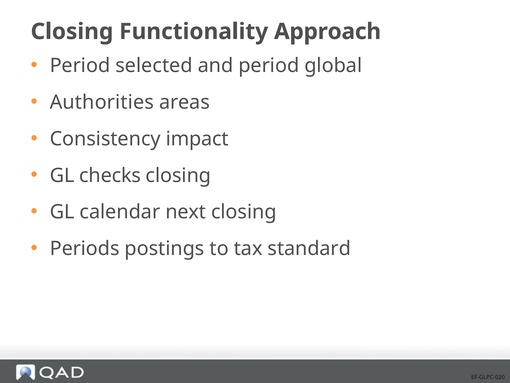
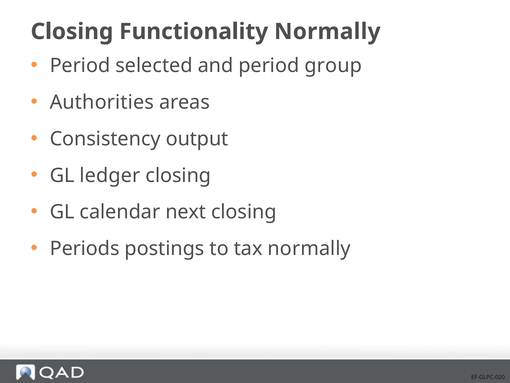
Functionality Approach: Approach -> Normally (327, 32)
global: global -> group (333, 66)
impact: impact -> output (197, 139)
checks: checks -> ledger (110, 175)
tax standard: standard -> normally (309, 248)
